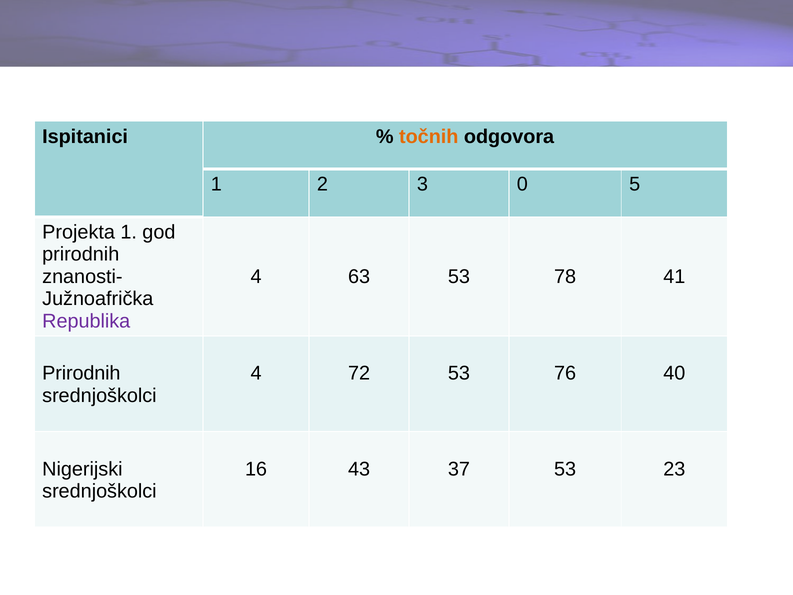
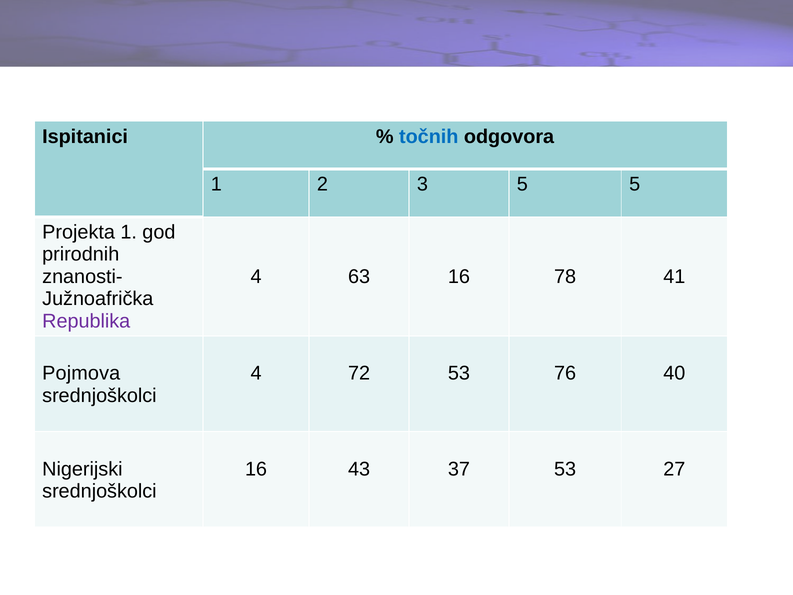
točnih colour: orange -> blue (429, 137)
3 0: 0 -> 5 (522, 184)
63 53: 53 -> 16 (459, 277)
Prirodnih: Prirodnih -> Pojmova (81, 373)
23: 23 -> 27 (674, 469)
